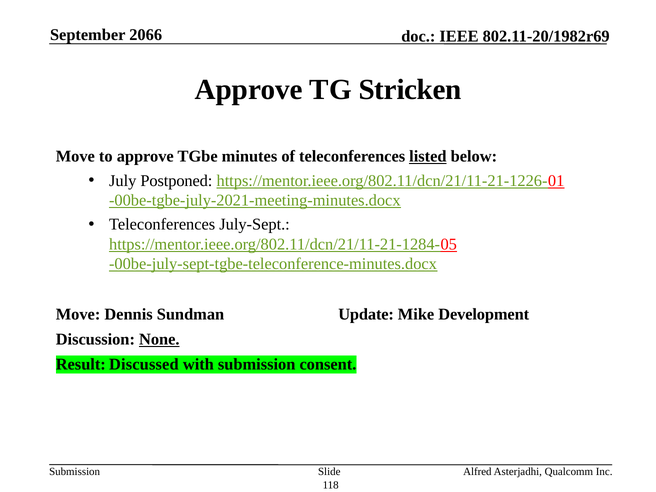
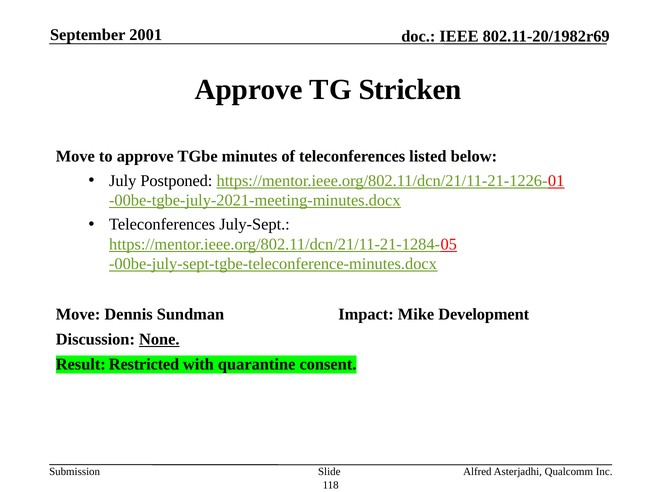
2066: 2066 -> 2001 (146, 35)
listed underline: present -> none (428, 156)
Update: Update -> Impact (366, 314)
Discussed: Discussed -> Restricted (144, 365)
with submission: submission -> quarantine (257, 365)
